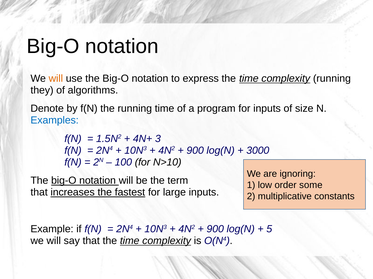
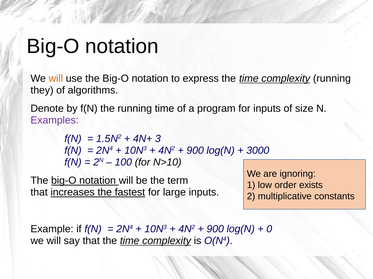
Examples colour: blue -> purple (55, 121)
some: some -> exists (311, 186)
5: 5 -> 0 (269, 230)
